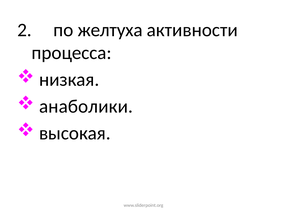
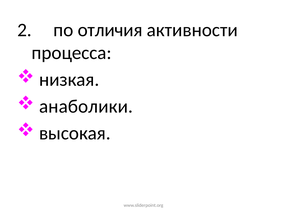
желтуха: желтуха -> отличия (110, 30)
